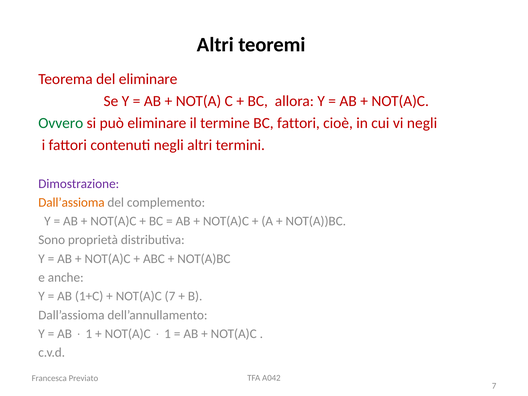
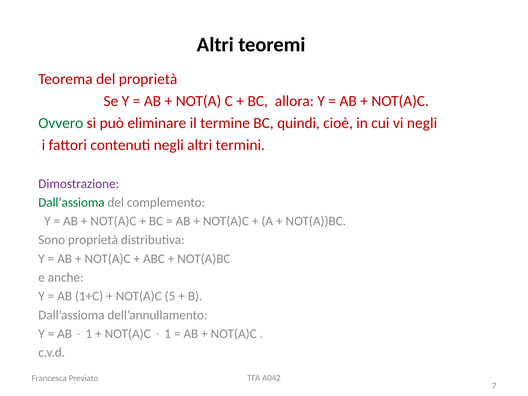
del eliminare: eliminare -> proprietà (148, 79)
BC fattori: fattori -> quindi (298, 123)
Dall’assioma colour: orange -> green (71, 202)
NOT(A)C 7: 7 -> 5 (170, 296)
